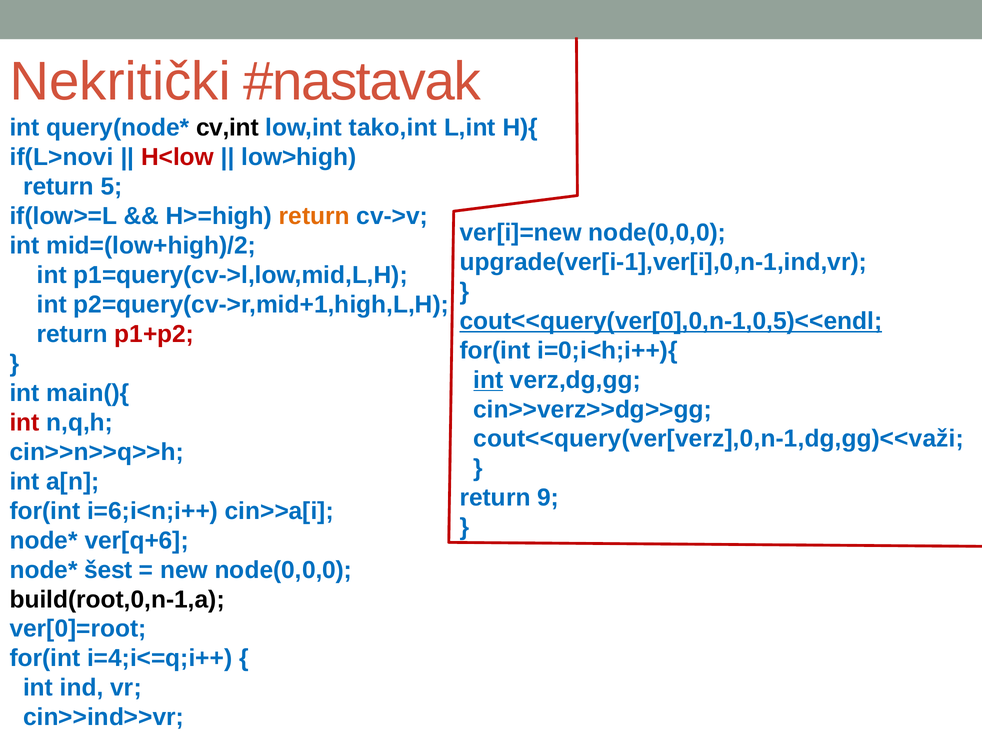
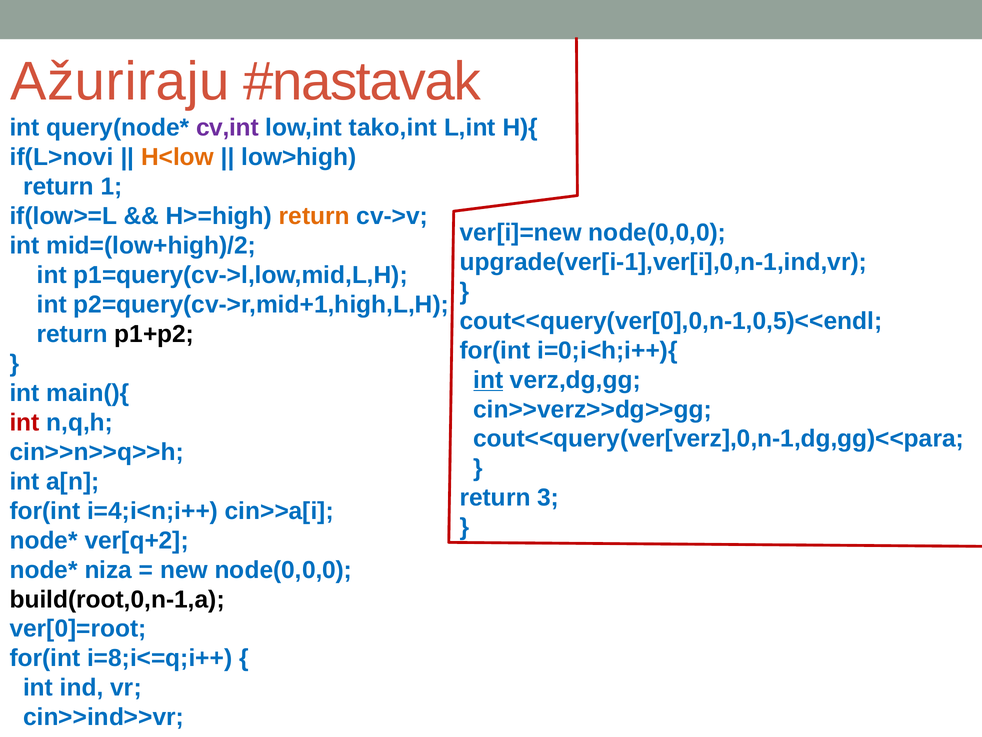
Nekritički: Nekritički -> Ažuriraju (120, 82)
cv,int colour: black -> purple (227, 128)
H<low colour: red -> orange (177, 157)
5: 5 -> 1 (112, 187)
cout<<query(ver[0],0,n-1,0,5)<<endl underline: present -> none (671, 321)
p1+p2 colour: red -> black (154, 334)
cout<<query(ver[verz],0,n-1,dg,gg)<<važi: cout<<query(ver[verz],0,n-1,dg,gg)<<važi -> cout<<query(ver[verz],0,n-1,dg,gg)<<para (719, 439)
9: 9 -> 3 (548, 498)
i=6;i<n;i++: i=6;i<n;i++ -> i=4;i<n;i++ (153, 511)
ver[q+6: ver[q+6 -> ver[q+2 (137, 540)
šest: šest -> niza (108, 570)
i=4;i<=q;i++: i=4;i<=q;i++ -> i=8;i<=q;i++ (160, 658)
